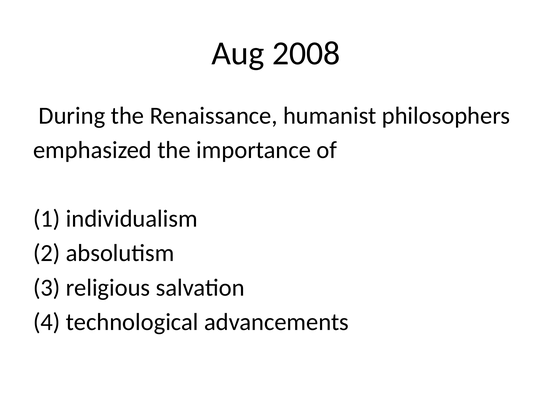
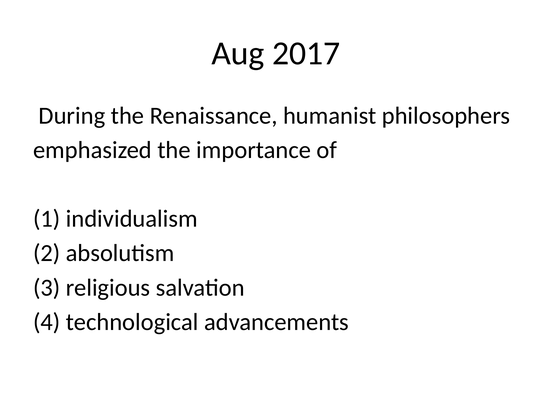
2008: 2008 -> 2017 (306, 53)
